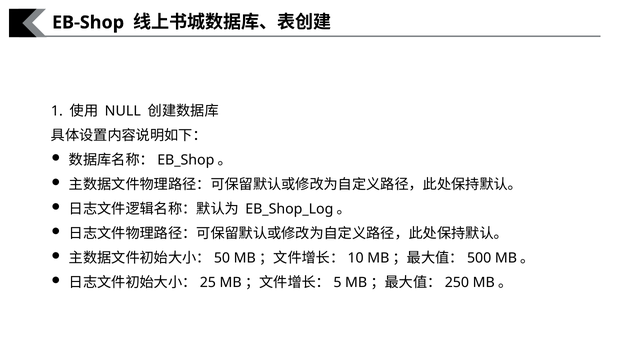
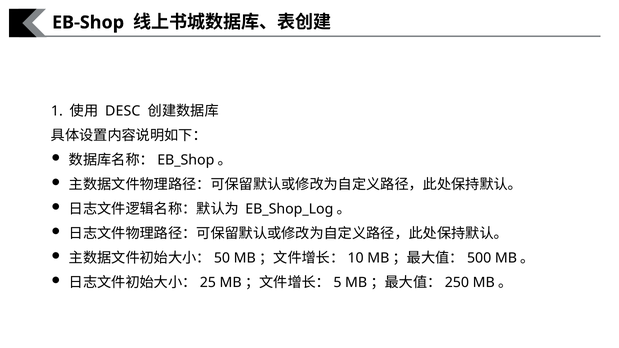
NULL: NULL -> DESC (123, 111)
